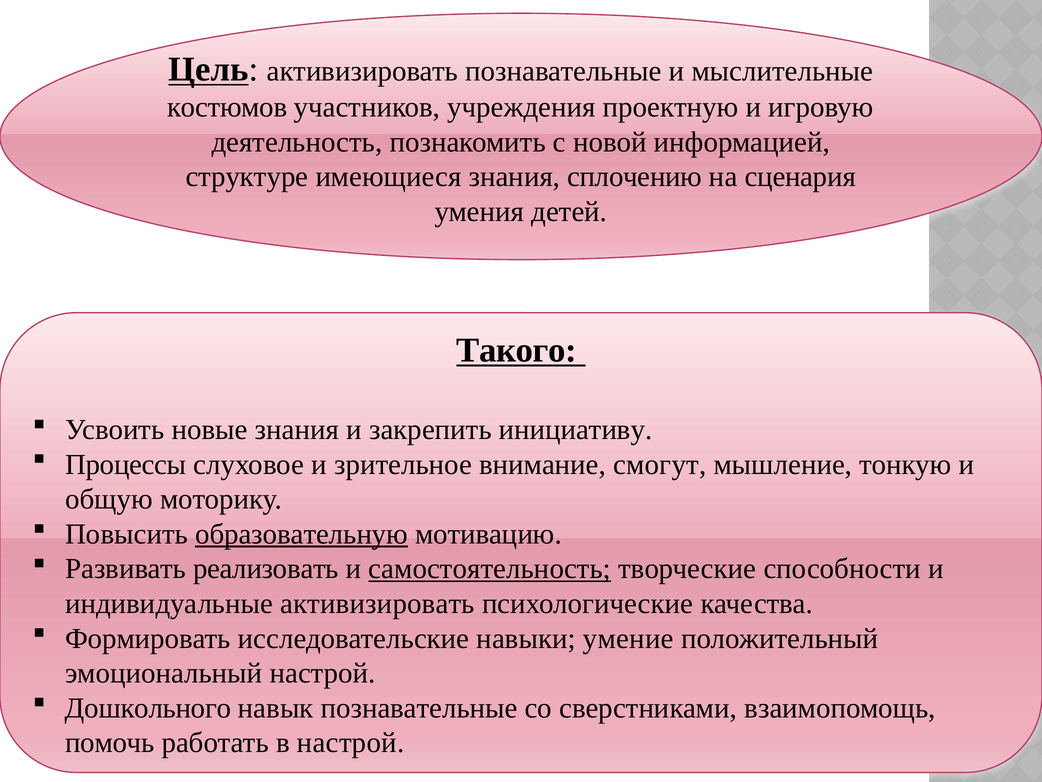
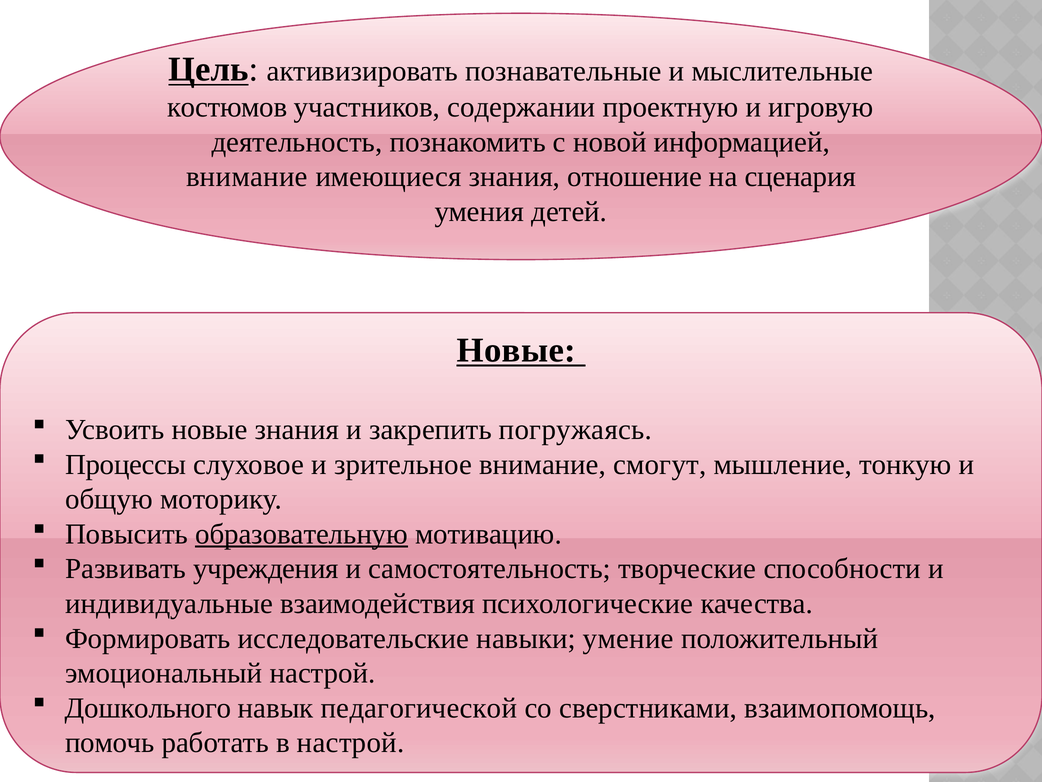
учреждения: учреждения -> содержании (521, 107)
структуре: структуре -> внимание (247, 177)
сплочению: сплочению -> отношение (635, 177)
Такого: Такого -> Новые (516, 350)
инициативу: инициативу -> погружаясь (575, 430)
реализовать: реализовать -> учреждения (266, 569)
самостоятельность underline: present -> none (490, 569)
индивидуальные активизировать: активизировать -> взаимодействия (378, 603)
навык познавательные: познавательные -> педагогической (419, 708)
